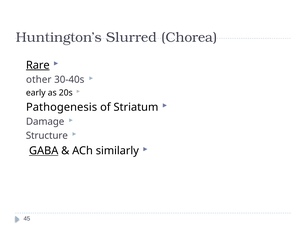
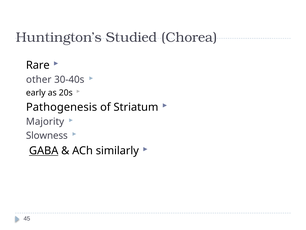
Slurred: Slurred -> Studied (132, 37)
Rare underline: present -> none (38, 65)
Damage: Damage -> Majority (45, 121)
Structure: Structure -> Slowness (47, 135)
